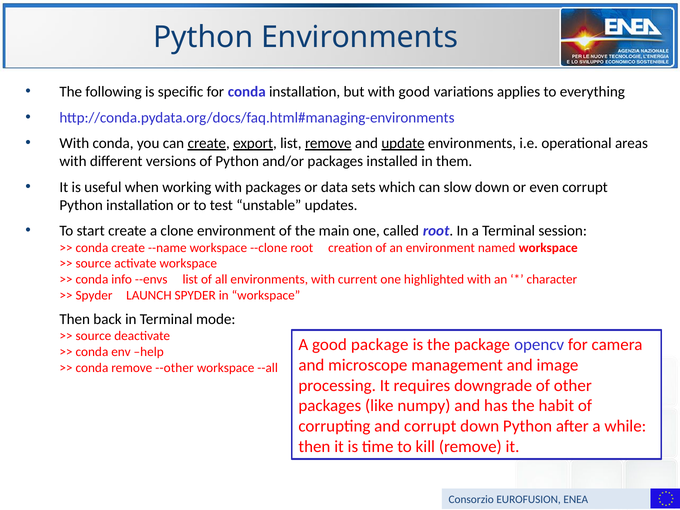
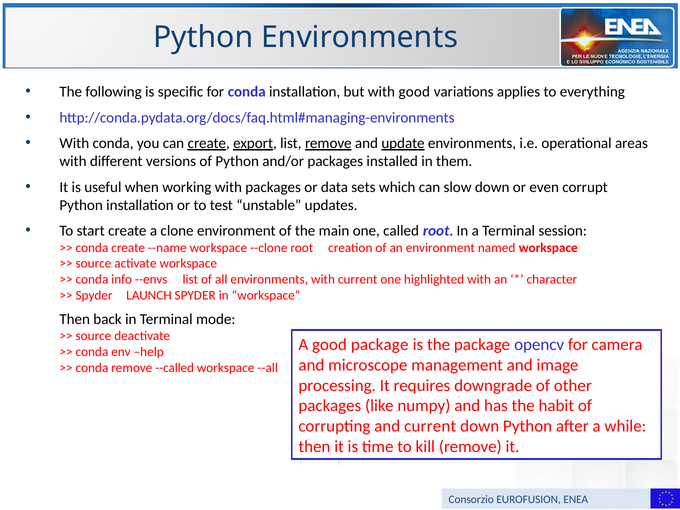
--other: --other -> --called (175, 368)
and corrupt: corrupt -> current (430, 426)
